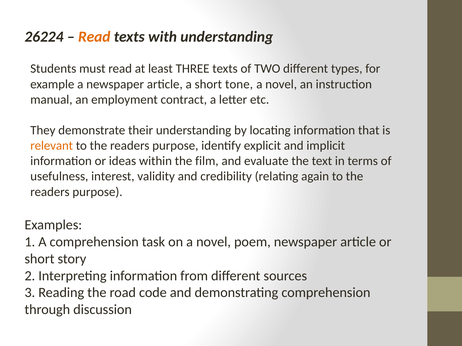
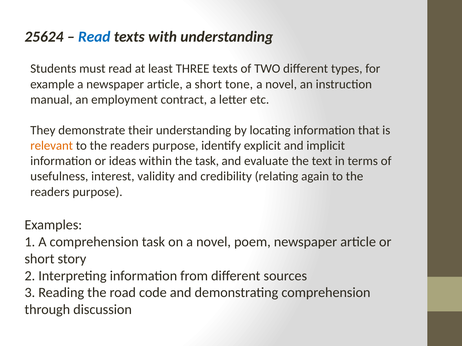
26224: 26224 -> 25624 (44, 37)
Read colour: orange -> blue (94, 37)
the film: film -> task (207, 161)
